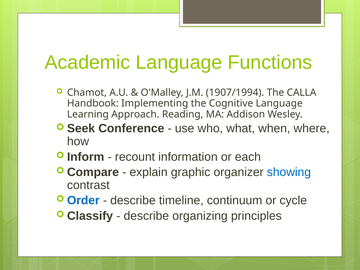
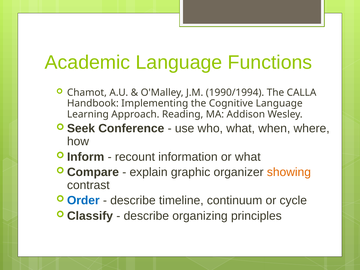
1907/1994: 1907/1994 -> 1990/1994 (235, 93)
or each: each -> what (248, 157)
showing colour: blue -> orange (289, 172)
